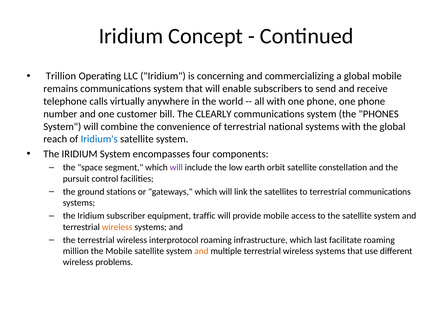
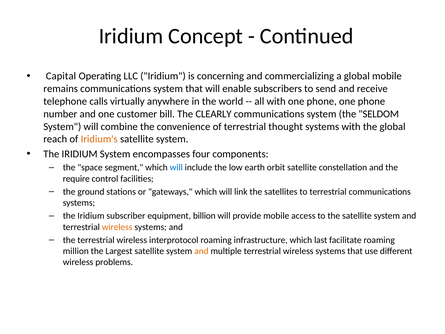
Trillion: Trillion -> Capital (61, 76)
PHONES: PHONES -> SELDOM (379, 114)
national: national -> thought (286, 126)
Iridium's colour: blue -> orange (99, 139)
will colour: purple -> blue (176, 167)
pursuit: pursuit -> require (76, 179)
traffic: traffic -> billion (204, 216)
the Mobile: Mobile -> Largest (119, 251)
